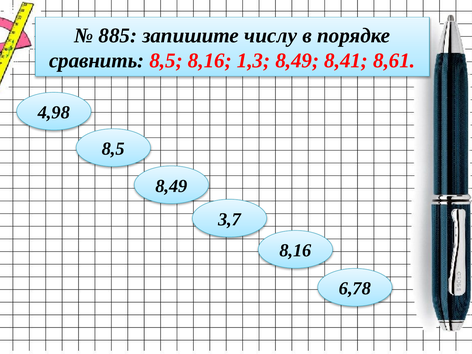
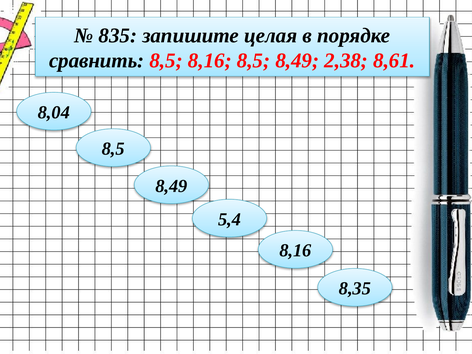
885: 885 -> 835 (118, 36)
числу: числу -> целая (271, 36)
8,16 1,3: 1,3 -> 8,5 (254, 61)
8,41: 8,41 -> 2,38 (346, 61)
4,98: 4,98 -> 8,04 (54, 112)
3,7: 3,7 -> 5,4 (230, 219)
6,78: 6,78 -> 8,35 (355, 289)
